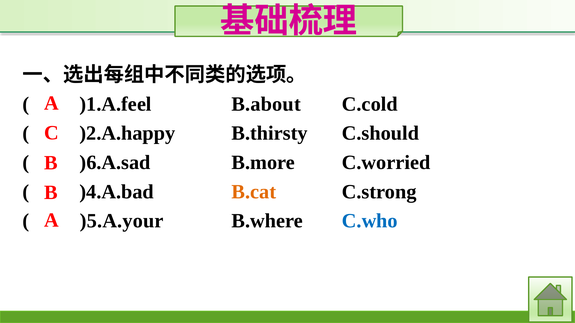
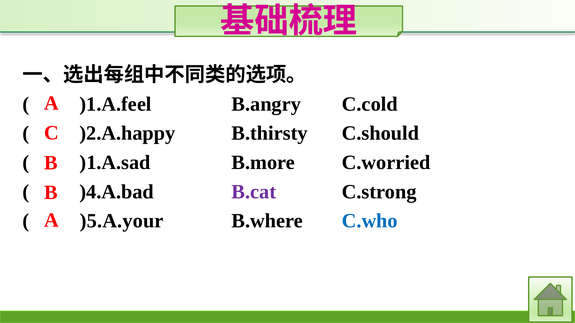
B.about: B.about -> B.angry (266, 104)
)6.A.sad: )6.A.sad -> )1.A.sad (115, 163)
B.cat colour: orange -> purple (254, 192)
